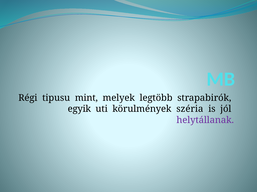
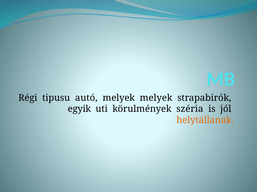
mint: mint -> autó (86, 98)
melyek legtöbb: legtöbb -> melyek (156, 98)
helytállanak colour: purple -> orange (205, 120)
